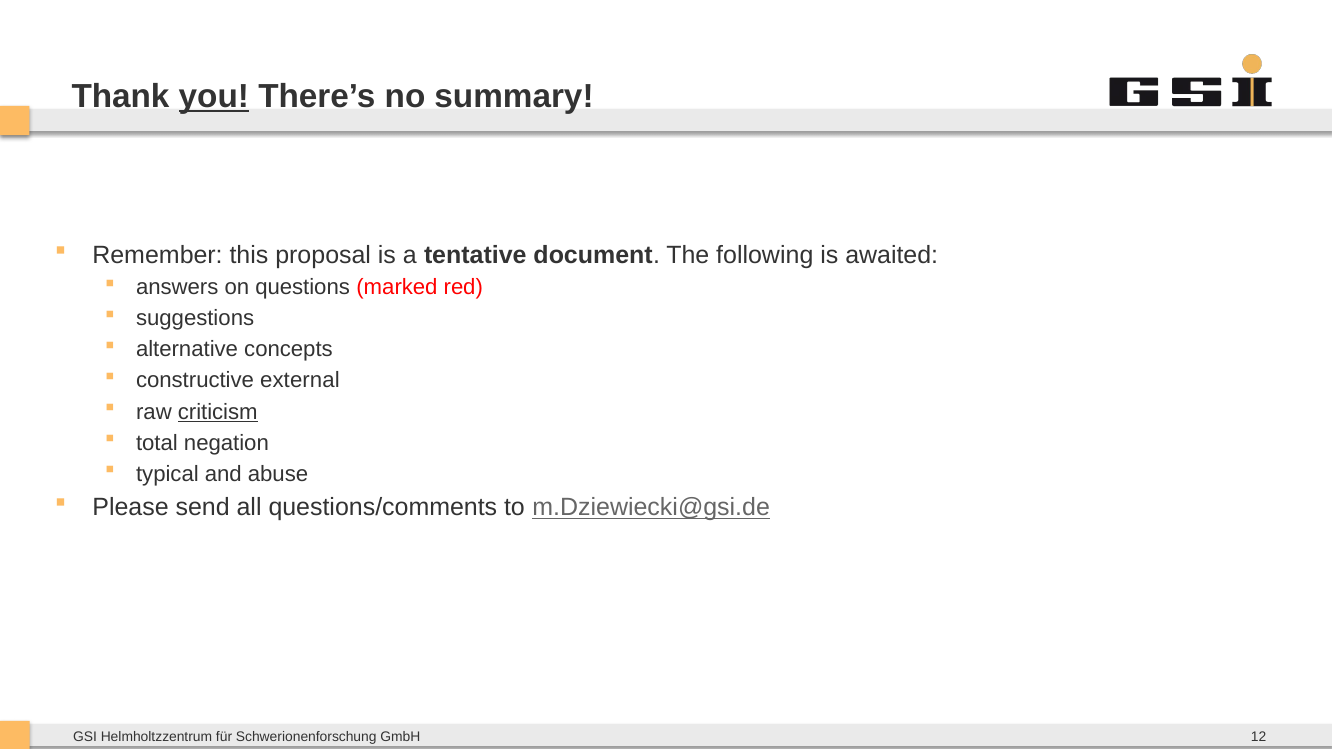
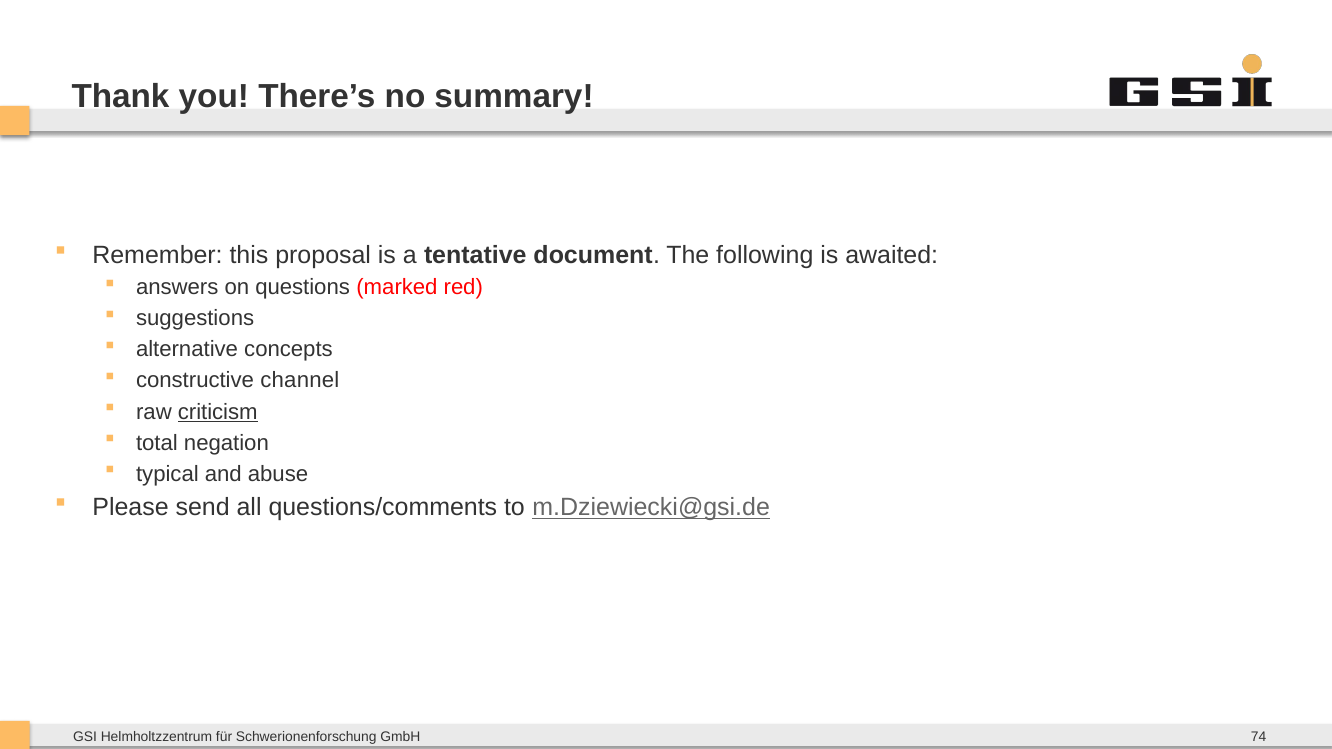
you underline: present -> none (214, 97)
external: external -> channel (300, 381)
12: 12 -> 74 (1259, 737)
